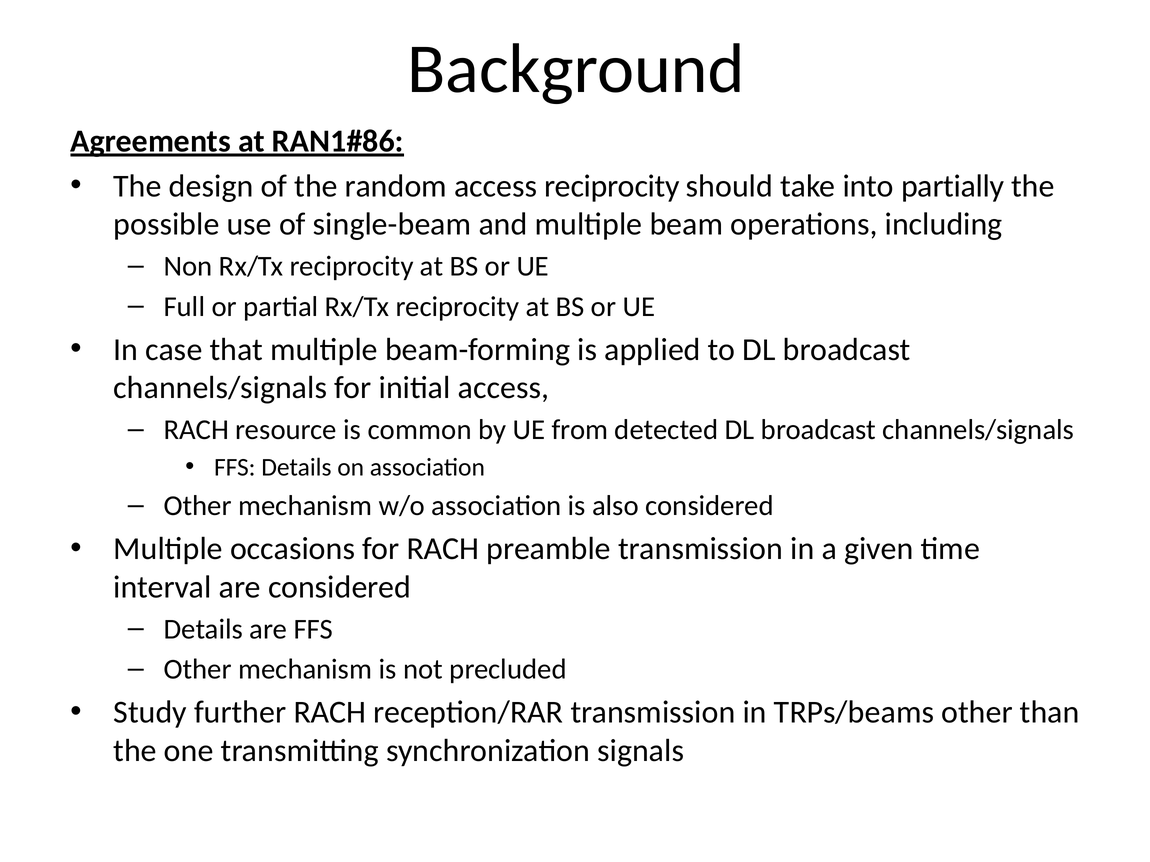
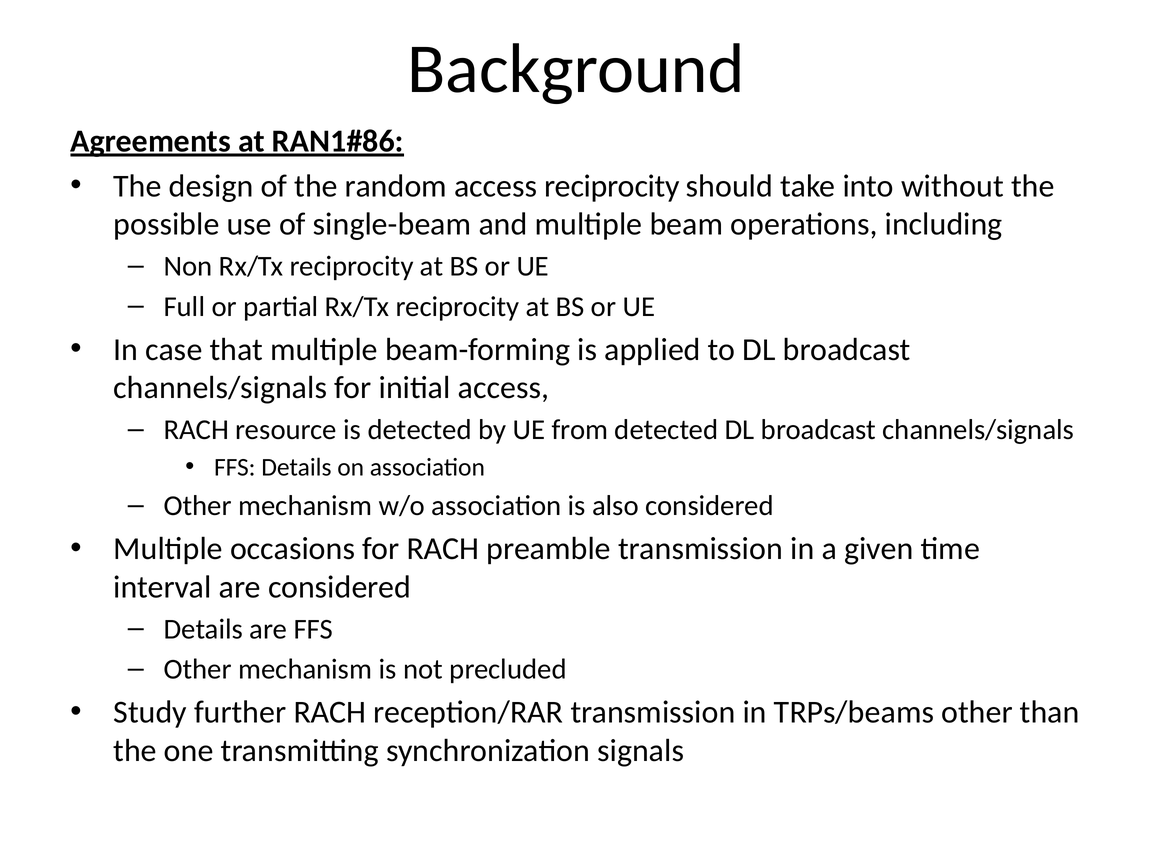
partially: partially -> without (952, 186)
is common: common -> detected (420, 430)
